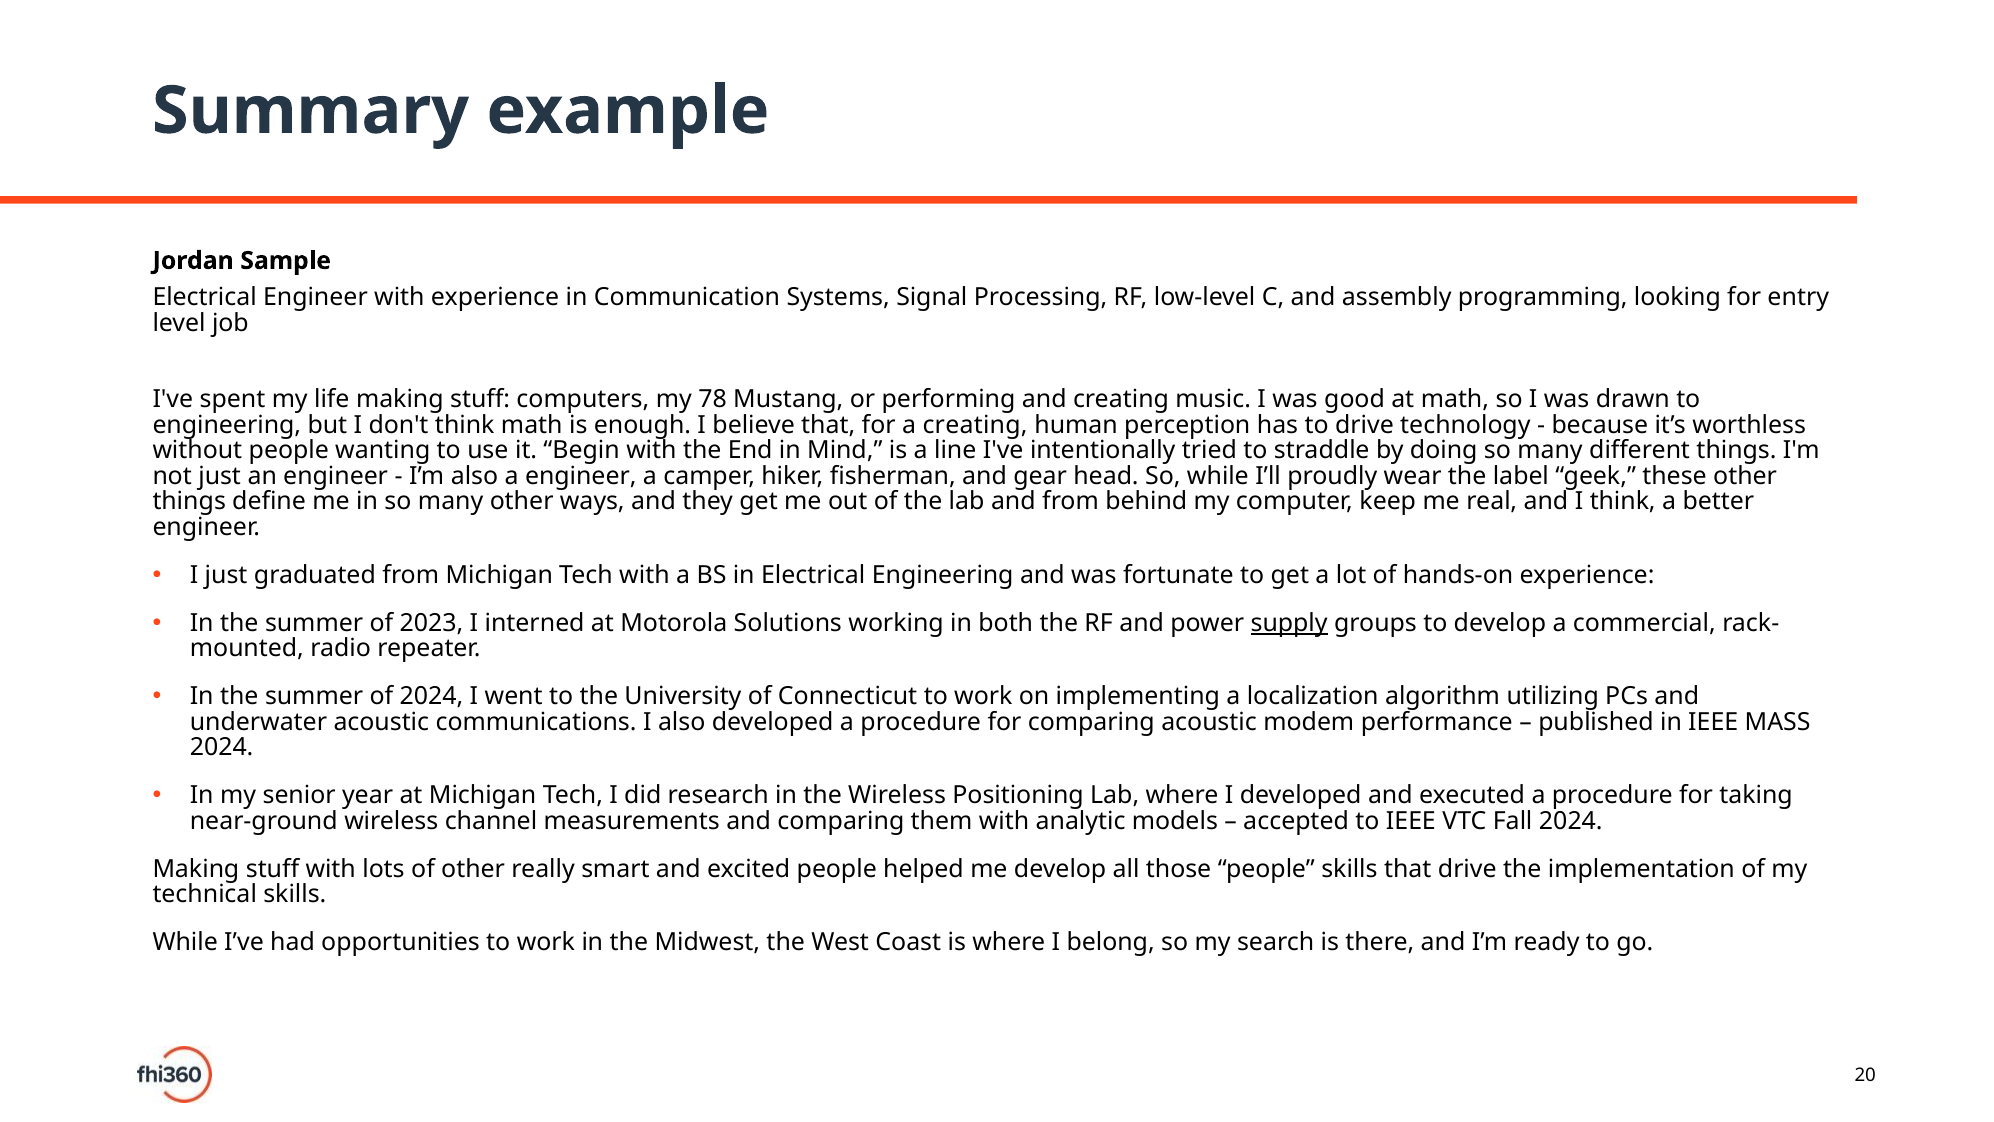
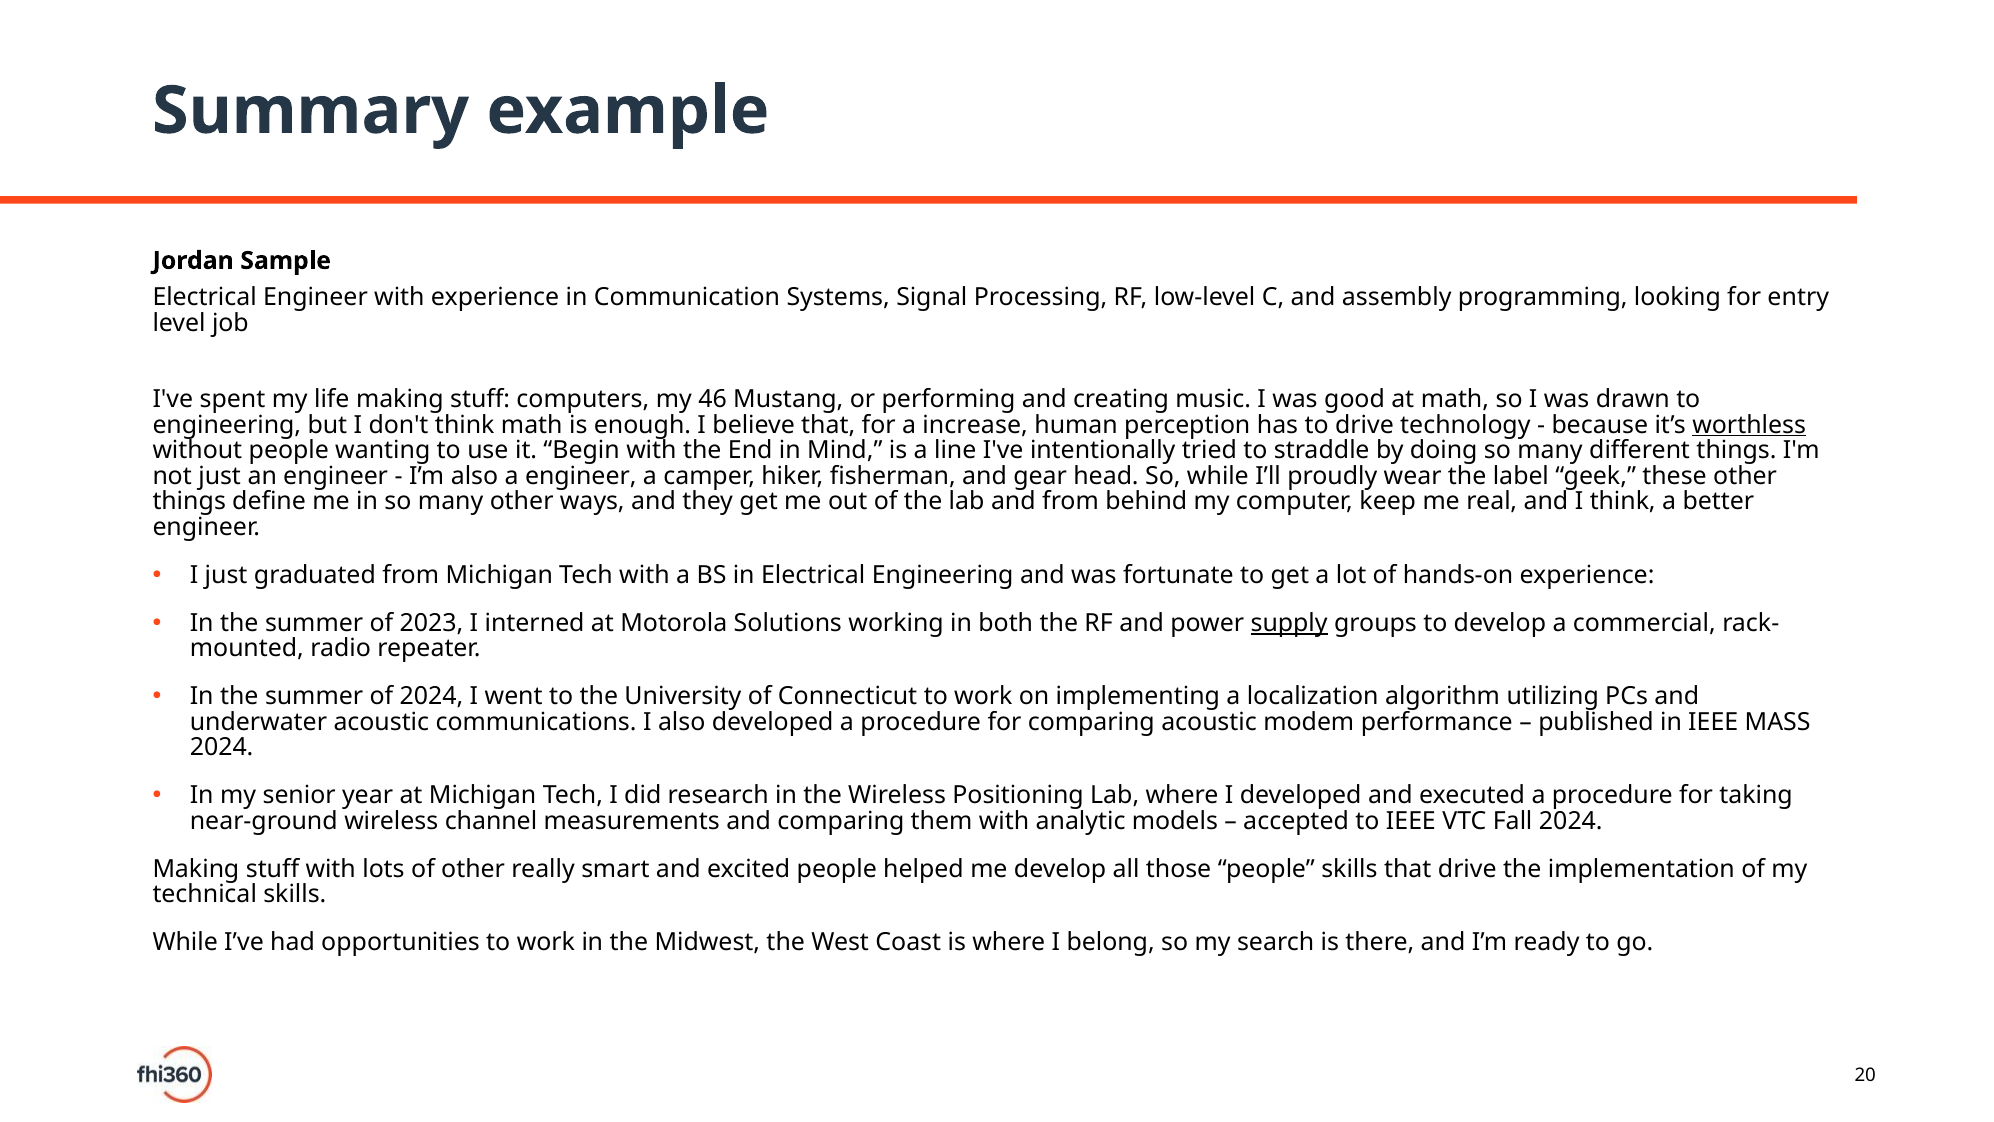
78: 78 -> 46 (713, 399)
a creating: creating -> increase (975, 425)
worthless underline: none -> present (1749, 425)
